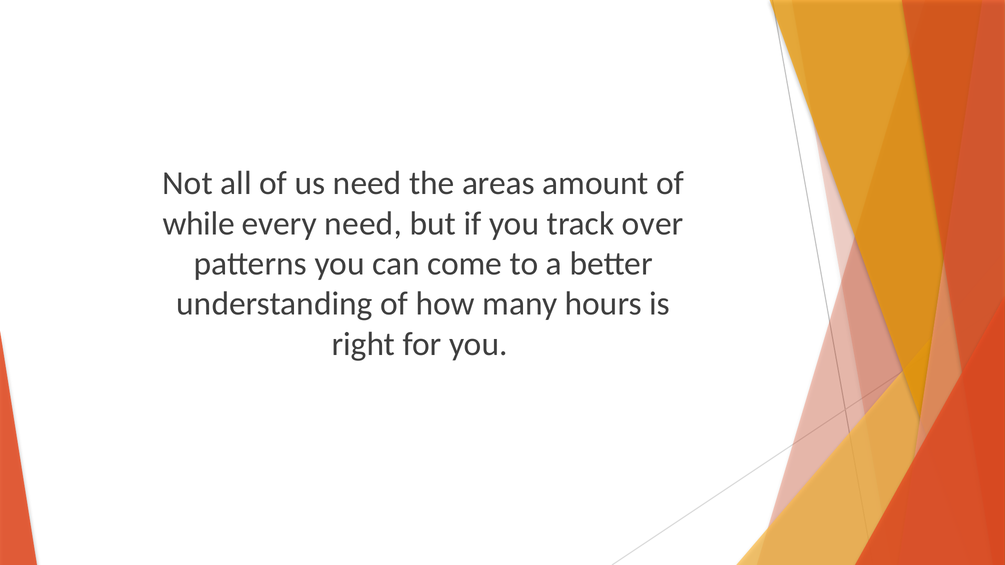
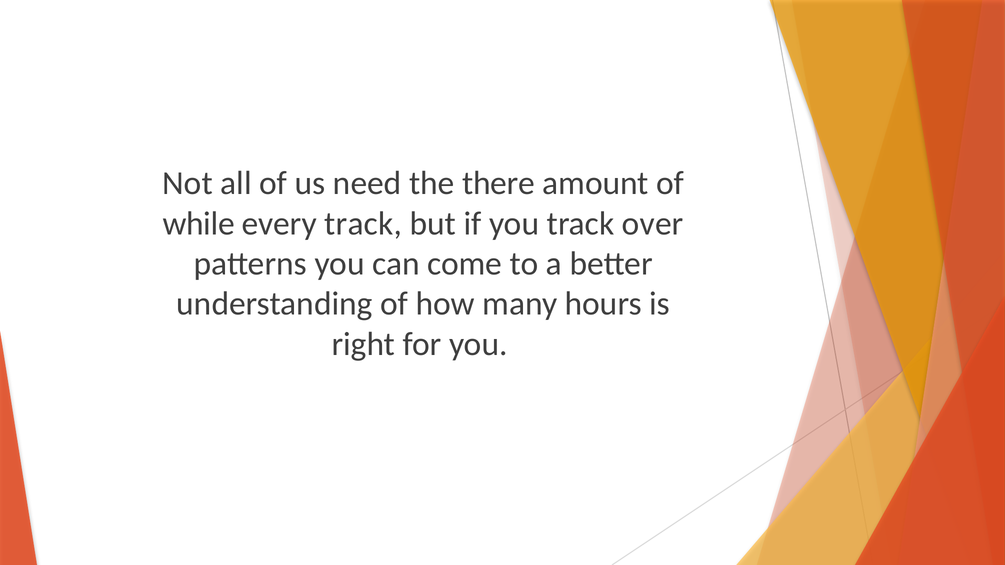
areas: areas -> there (498, 183)
every need: need -> track (363, 224)
